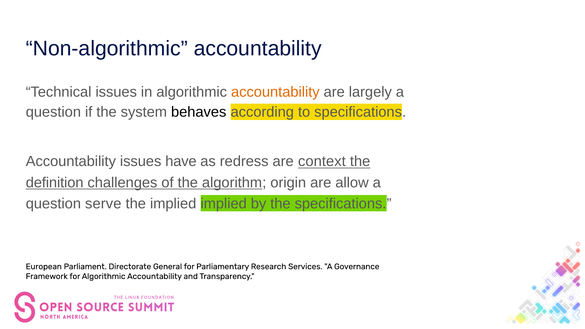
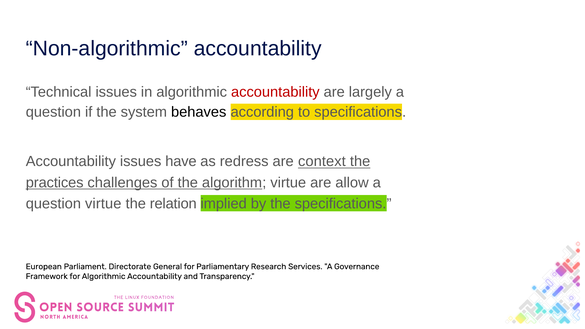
accountability colour: orange -> red (275, 92)
definition: definition -> practices (55, 183)
algorithm origin: origin -> virtue (288, 183)
question serve: serve -> virtue (103, 204)
the implied: implied -> relation (173, 204)
